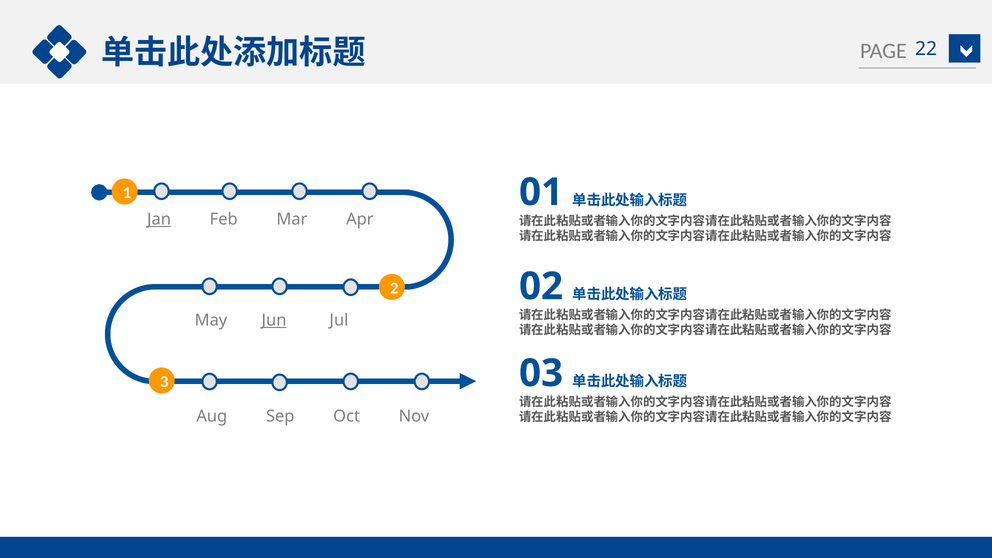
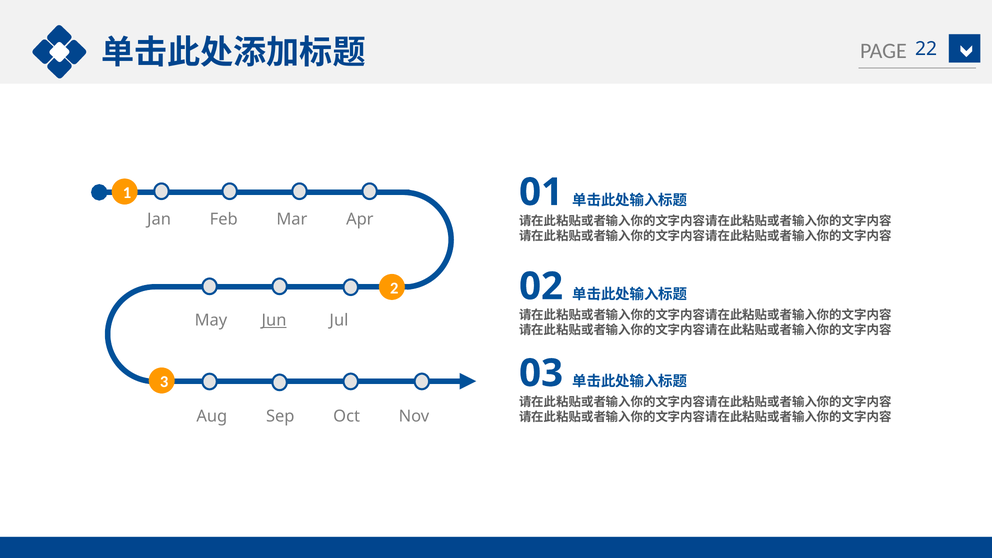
Jan underline: present -> none (159, 219)
